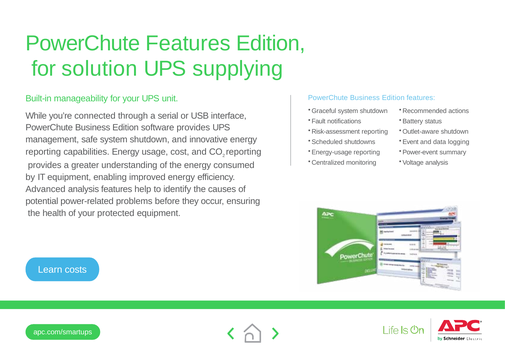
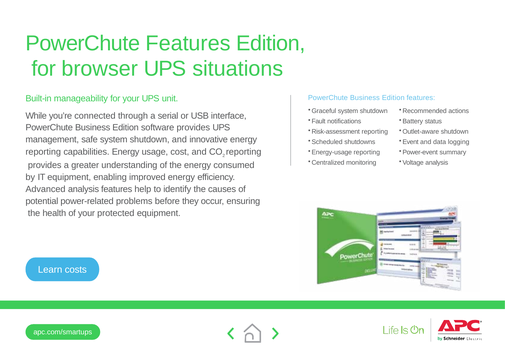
solution: solution -> browser (100, 69)
supplying: supplying -> situations (238, 69)
